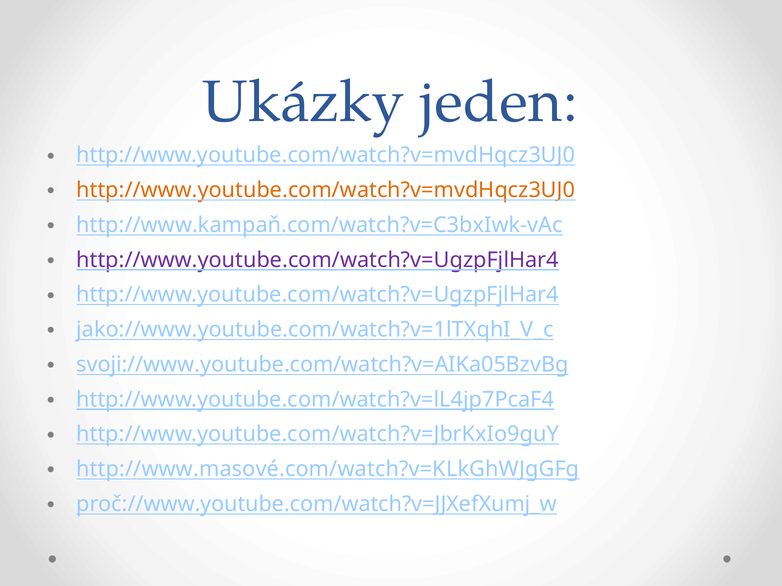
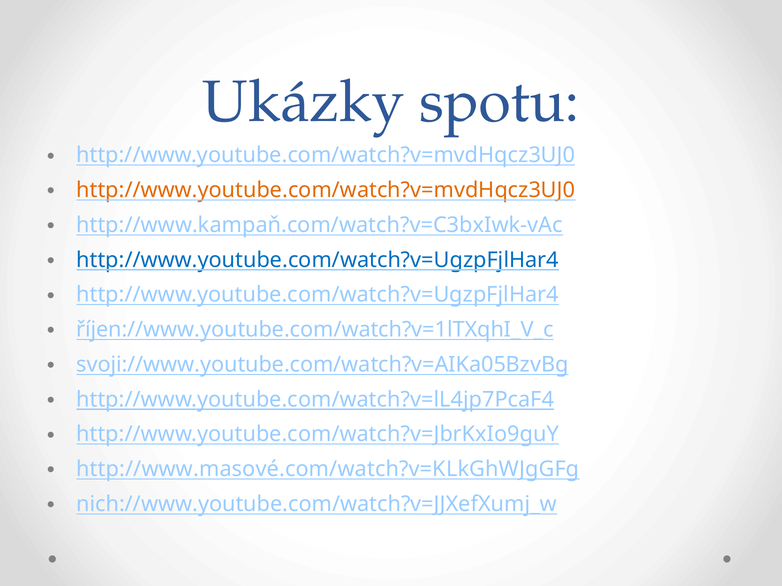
jeden: jeden -> spotu (499, 102)
http://www.youtube.com/watch?v=UgzpFjlHar4 colour: purple -> blue (318, 260)
jako://www.youtube.com/watch?v=1lTXqhI_V_c: jako://www.youtube.com/watch?v=1lTXqhI_V_c -> říjen://www.youtube.com/watch?v=1lTXqhI_V_c (315, 330)
proč://www.youtube.com/watch?v=JJXefXumj_w: proč://www.youtube.com/watch?v=JJXefXumj_w -> nich://www.youtube.com/watch?v=JJXefXumj_w (317, 504)
